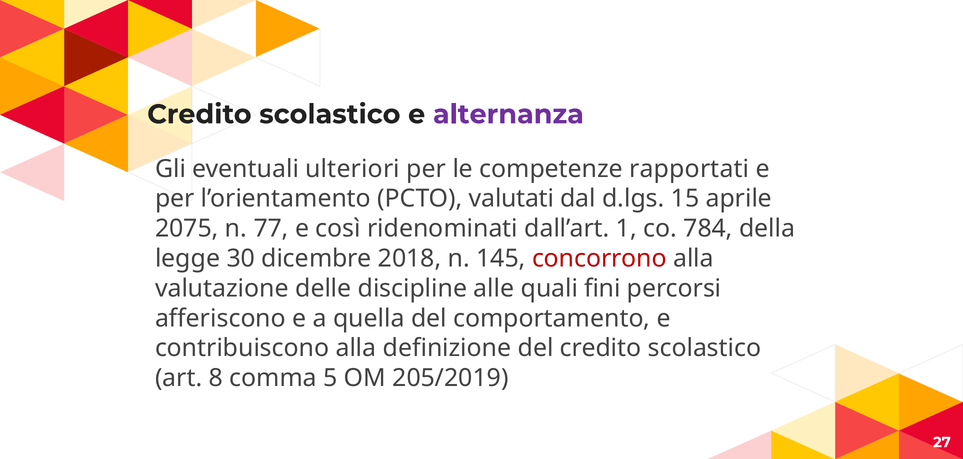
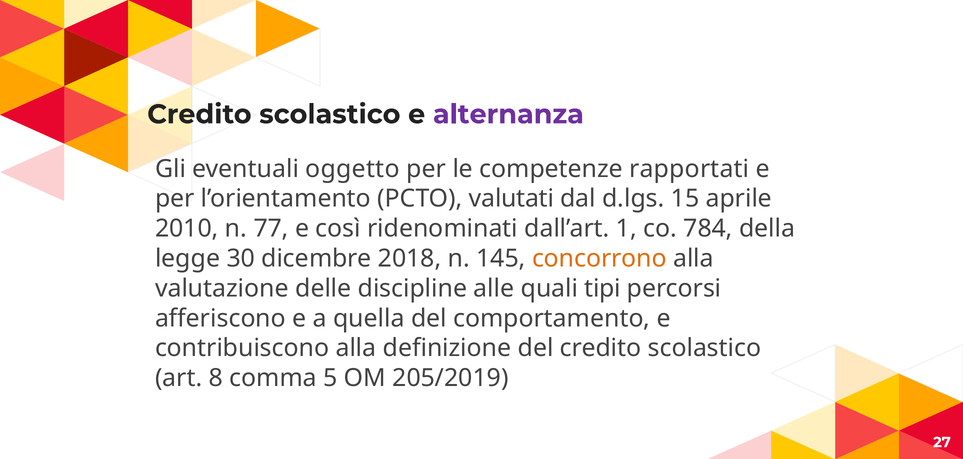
ulteriori: ulteriori -> oggetto (353, 169)
2075: 2075 -> 2010 (187, 228)
concorrono colour: red -> orange (599, 258)
fini: fini -> tipi (603, 288)
